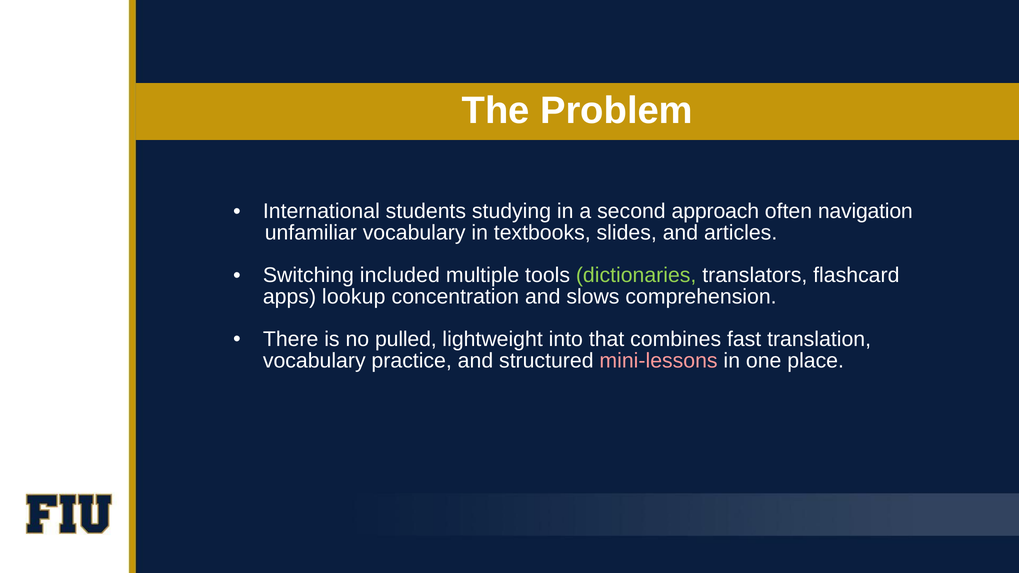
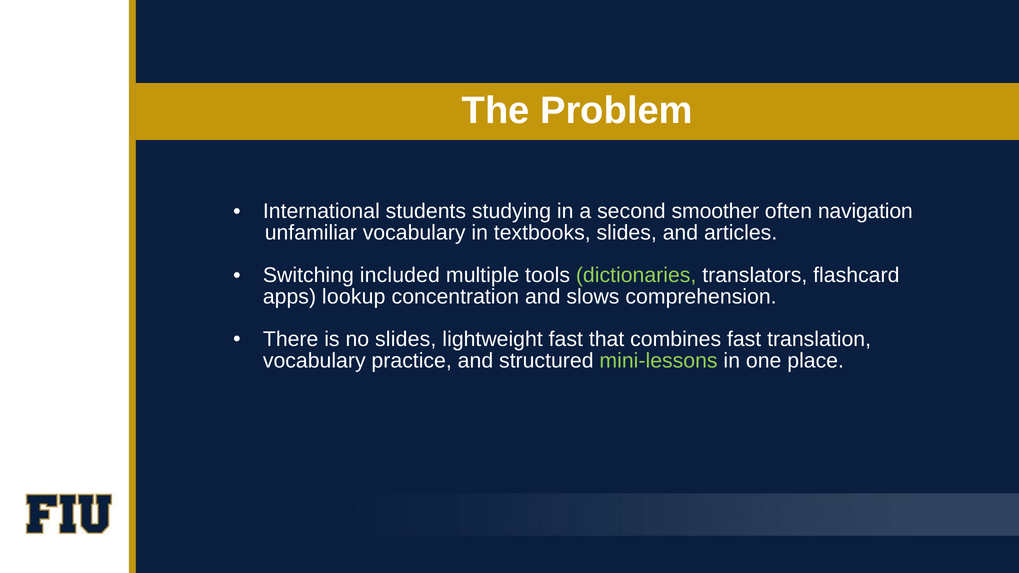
approach: approach -> smoother (715, 212)
no pulled: pulled -> slides (406, 339)
lightweight into: into -> fast (566, 339)
mini-lessons colour: pink -> light green (659, 361)
